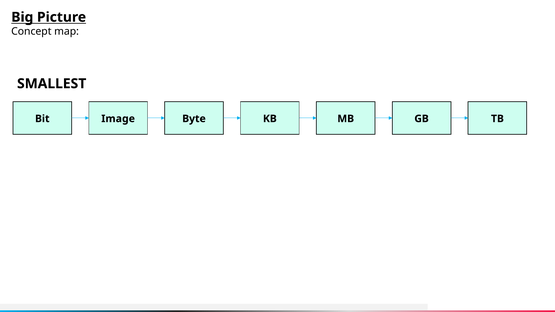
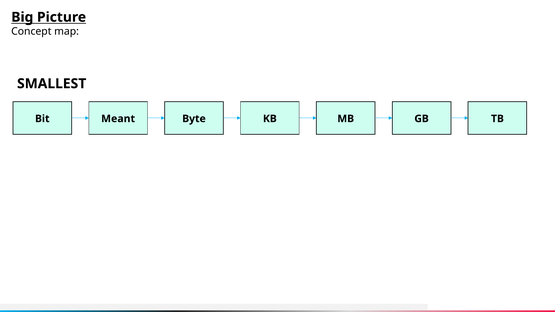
Image: Image -> Meant (118, 119)
